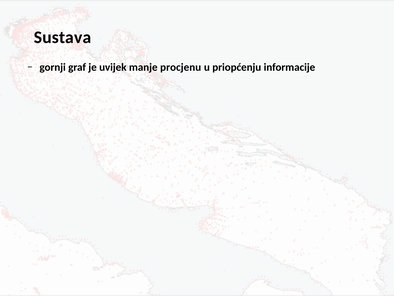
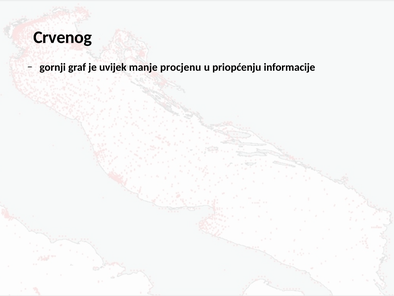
Sustava: Sustava -> Crvenog (63, 37)
